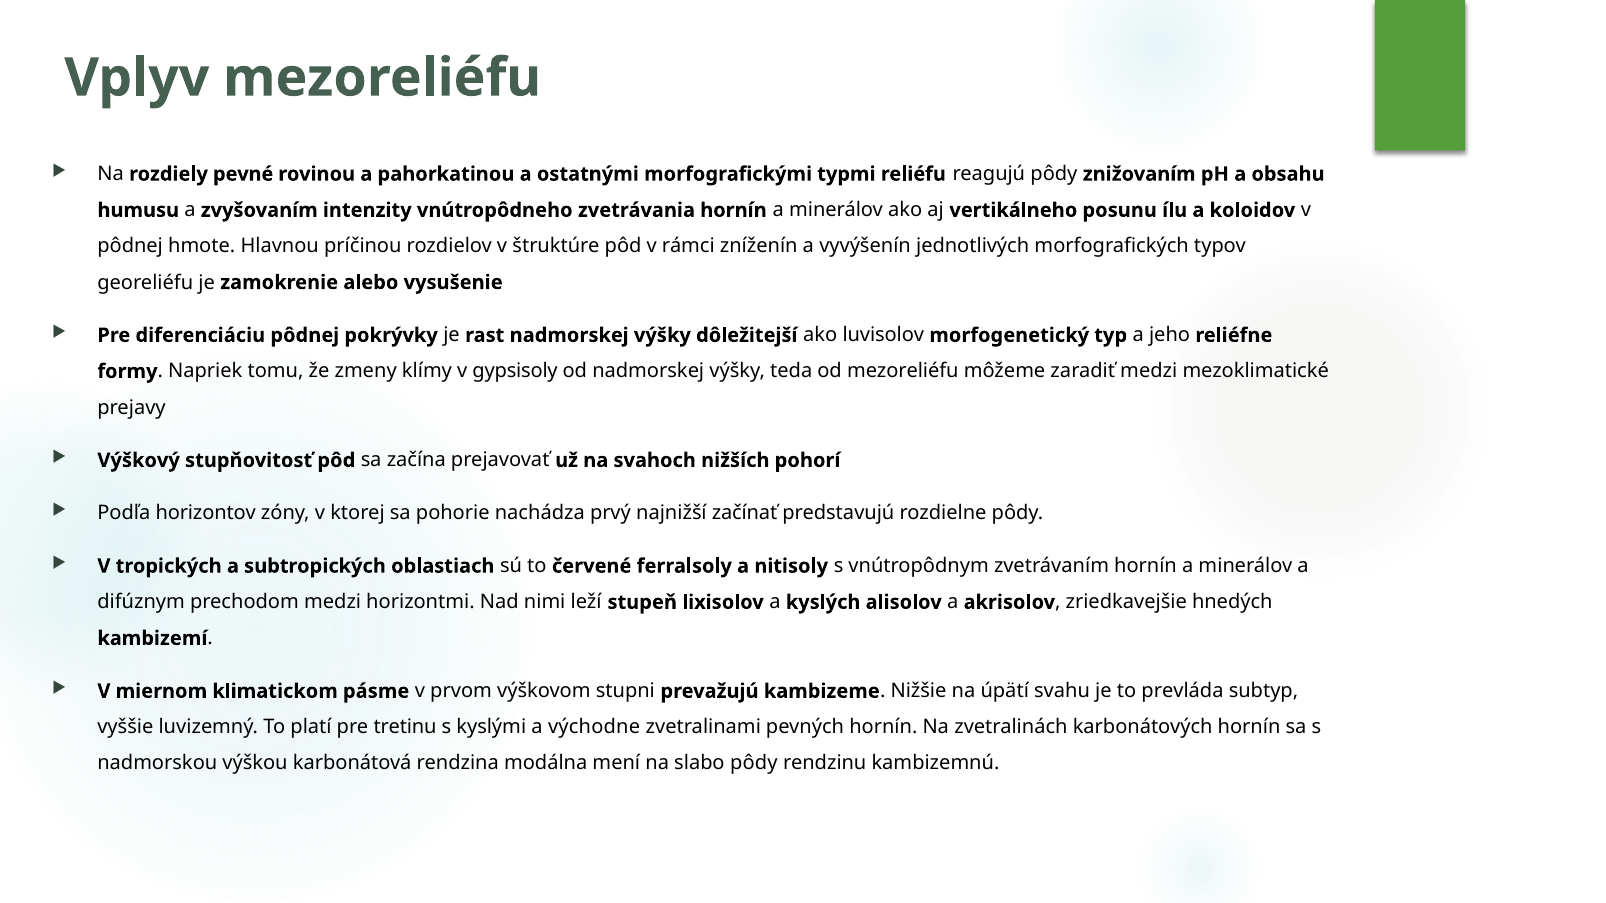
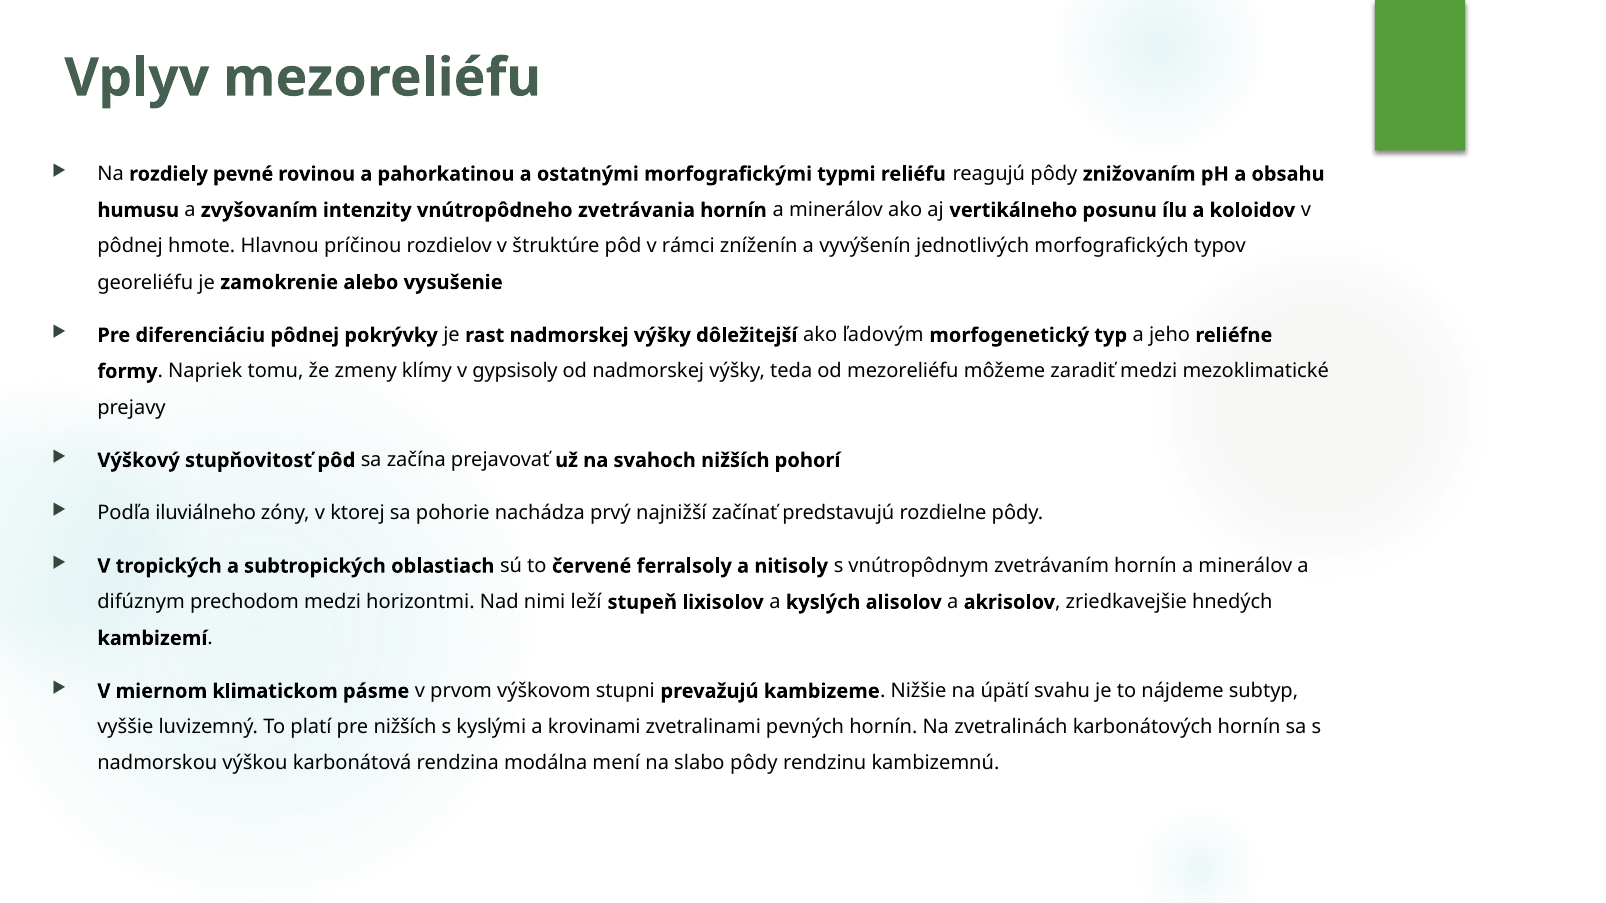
luvisolov: luvisolov -> ľadovým (883, 335)
horizontov: horizontov -> iluviálneho (206, 513)
prevláda: prevláda -> nájdeme (1183, 691)
pre tretinu: tretinu -> nižších (405, 728)
východne: východne -> krovinami (594, 728)
